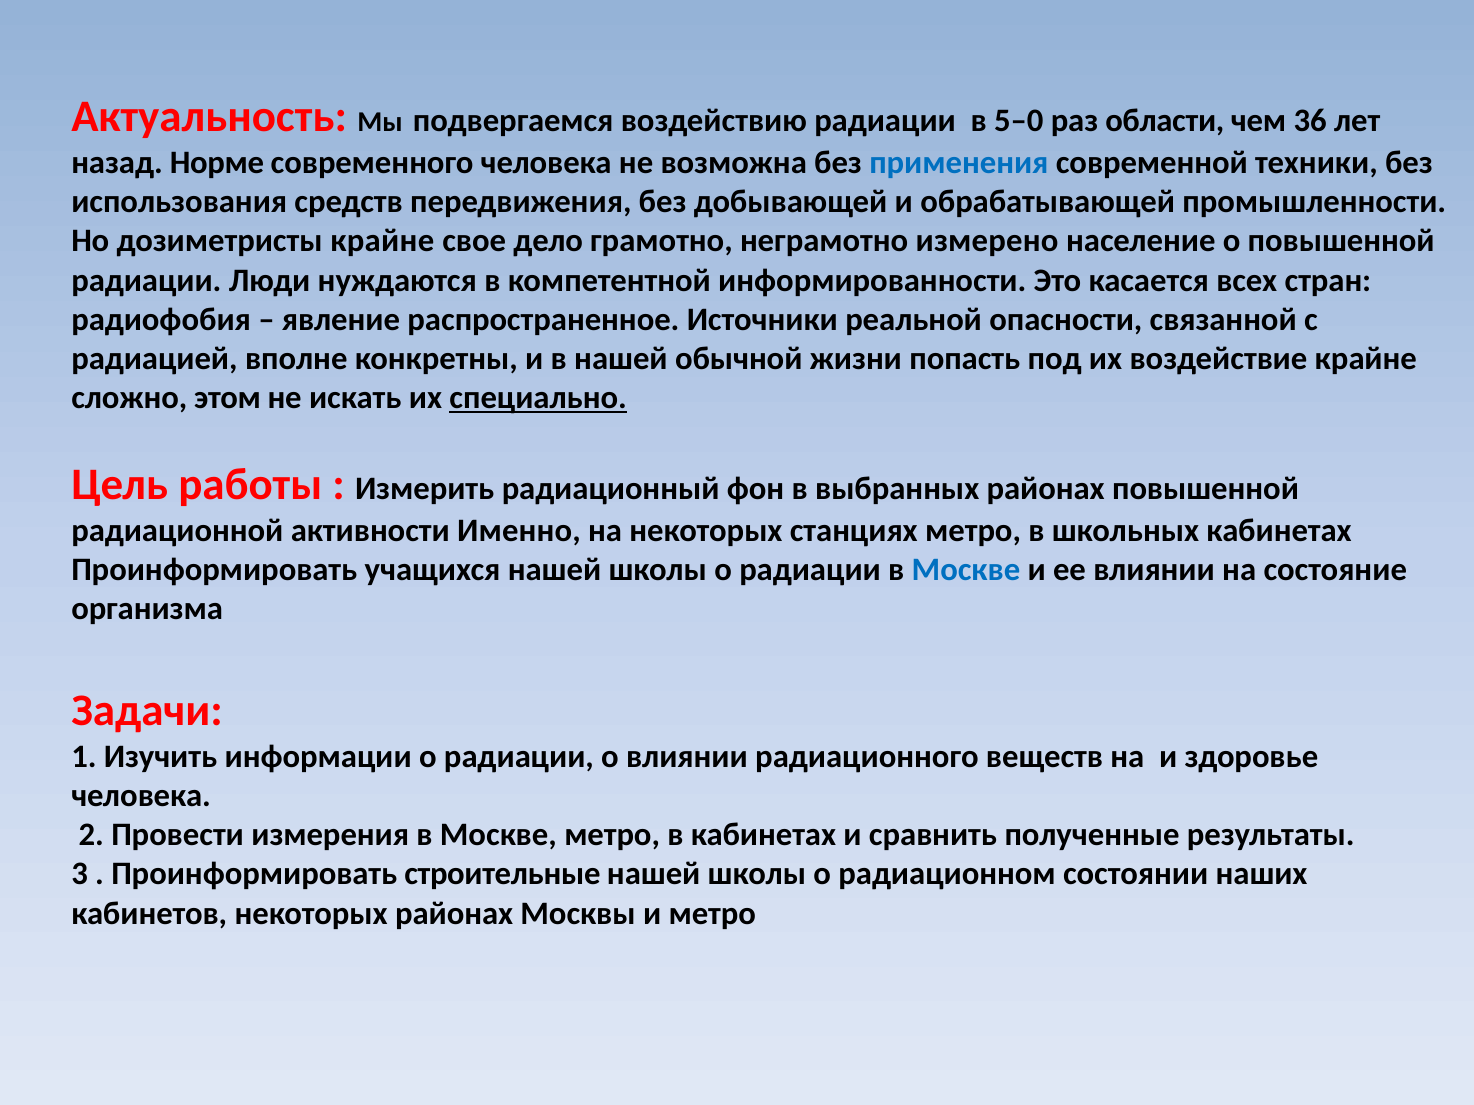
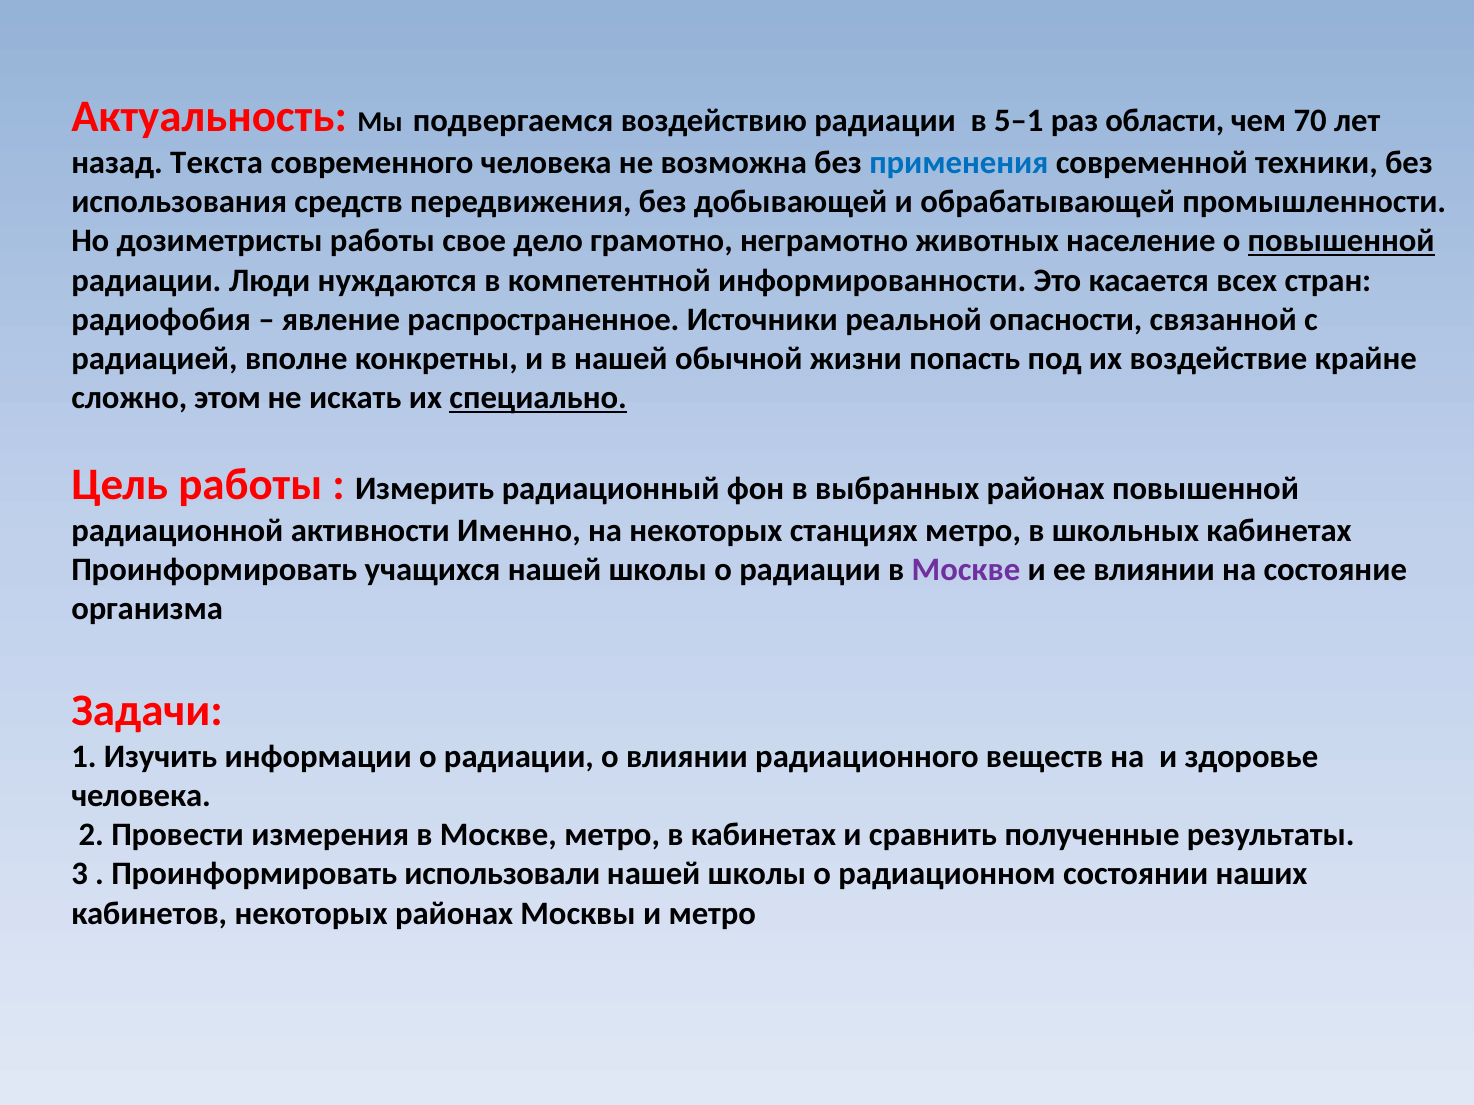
5–0: 5–0 -> 5–1 (1019, 121)
36: 36 -> 70 (1310, 121)
Норме: Норме -> Текста (217, 162)
дозиметристы крайне: крайне -> работы (382, 241)
измерено: измерено -> животных (987, 241)
повышенной underline: none -> present (1341, 241)
Москве colour: blue -> purple (966, 570)
строительные: строительные -> использовали (502, 875)
